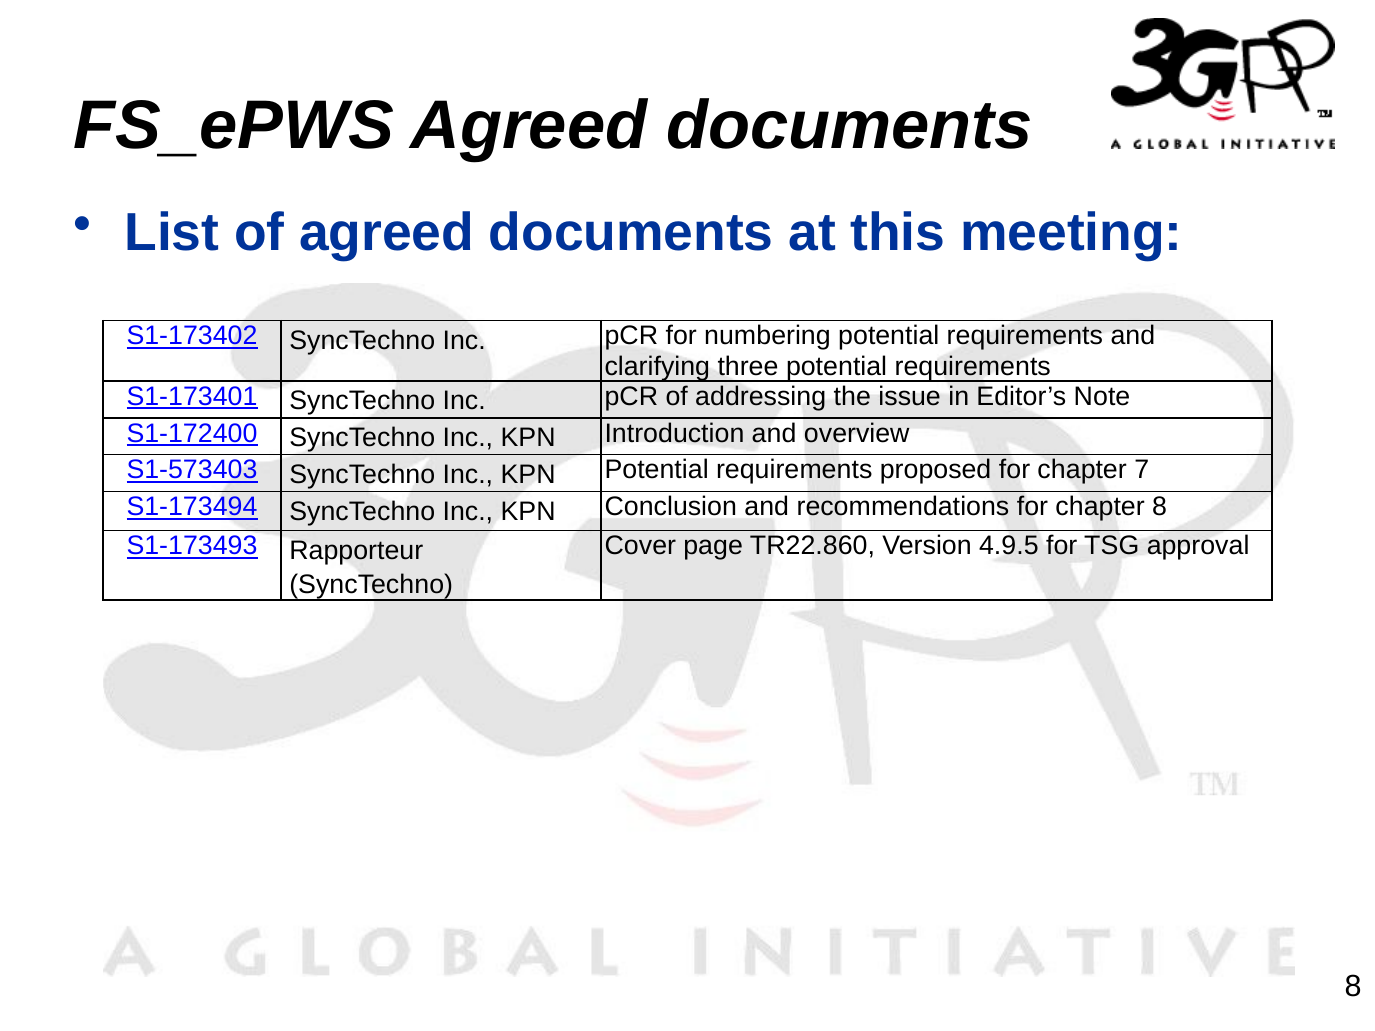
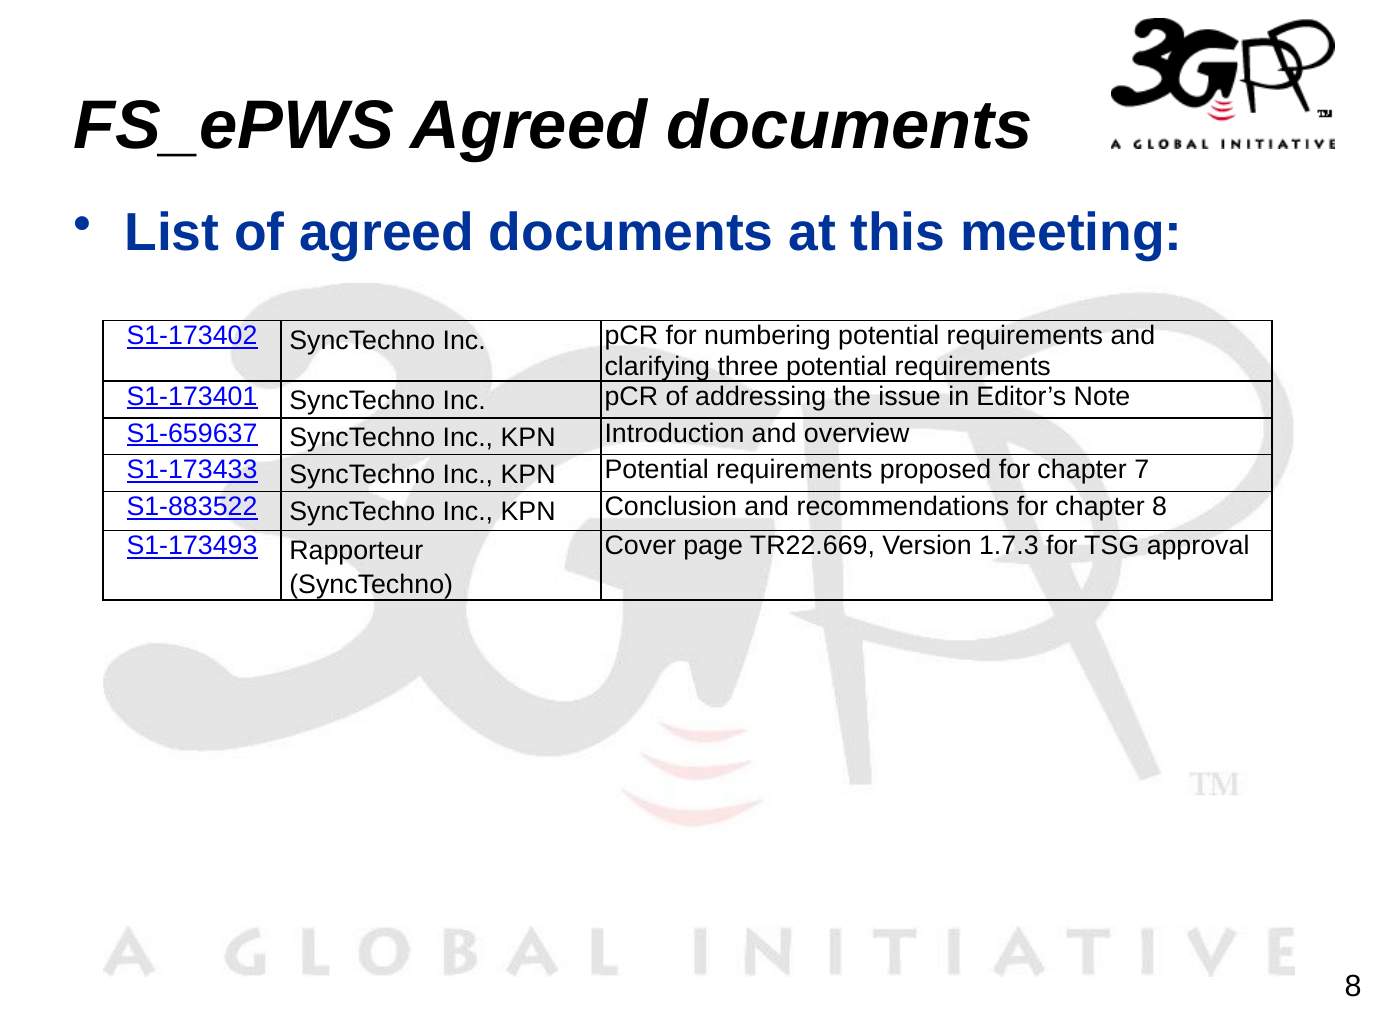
S1-172400: S1-172400 -> S1-659637 (192, 433)
S1-573403: S1-573403 -> S1-173433 (192, 470)
S1-173494: S1-173494 -> S1-883522 (192, 507)
TR22.860: TR22.860 -> TR22.669 (812, 546)
4.9.5: 4.9.5 -> 1.7.3 (1009, 546)
